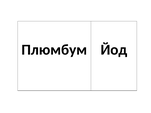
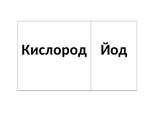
Плюмбум: Плюмбум -> Кислород (54, 50)
